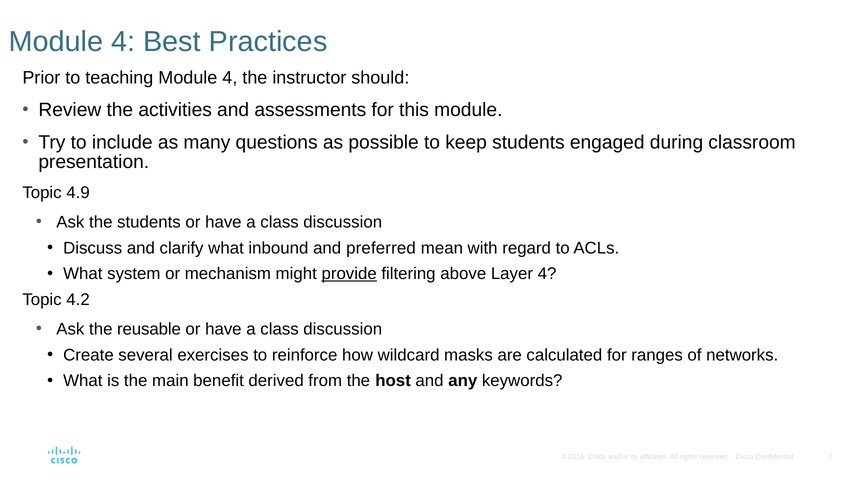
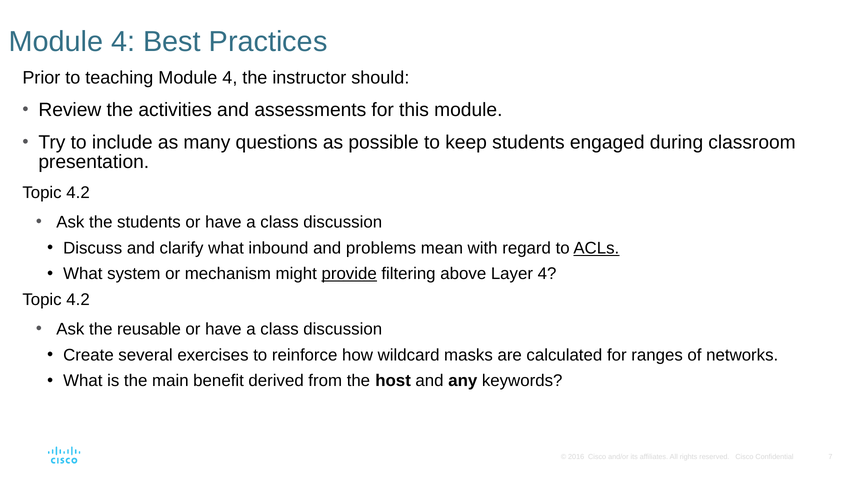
4.9: 4.9 -> 4.2 (78, 193)
preferred: preferred -> problems (381, 248)
ACLs underline: none -> present (596, 248)
